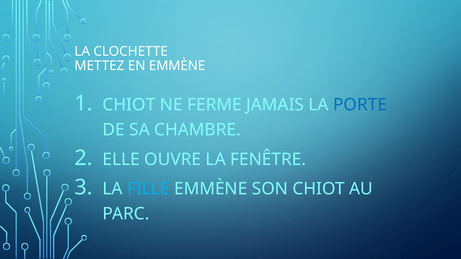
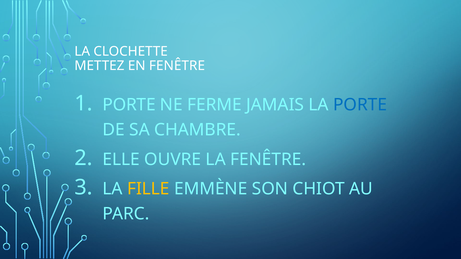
EN EMMÈNE: EMMÈNE -> FENÊTRE (177, 66)
CHIOT: CHIOT -> PORTE (129, 105)
FILLE colour: light blue -> yellow (148, 189)
